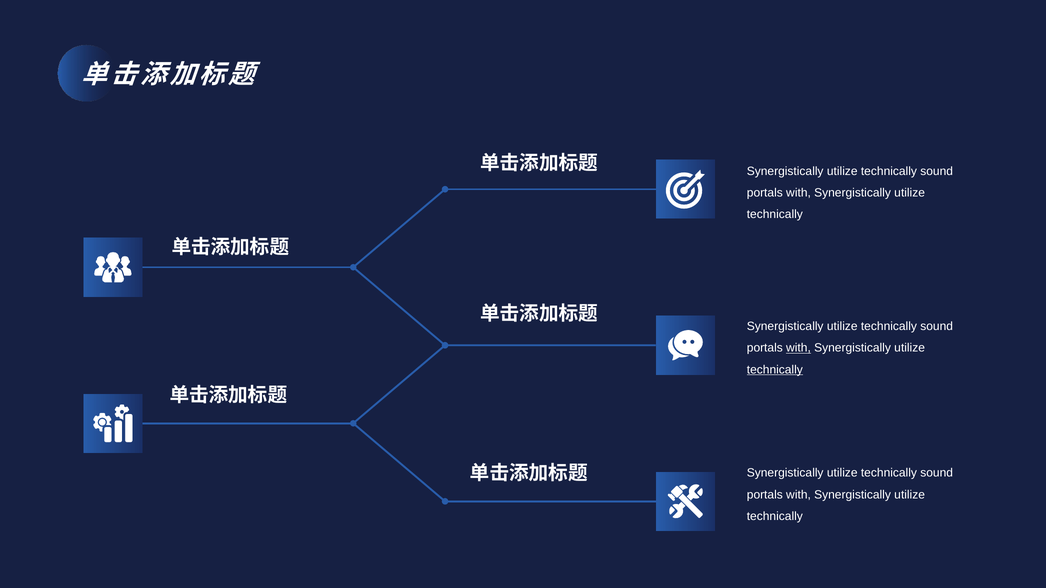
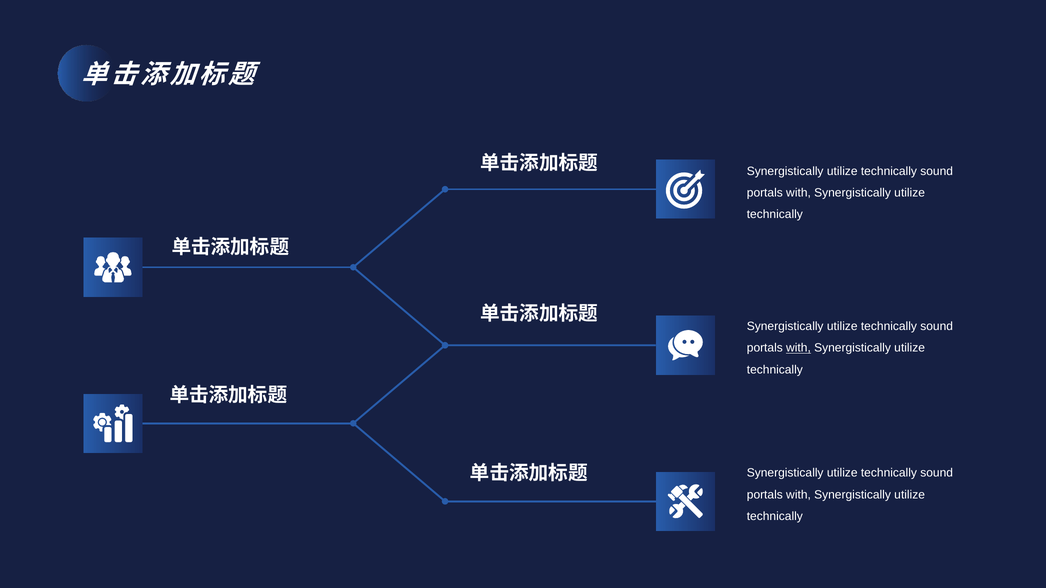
technically underline: present -> none (775, 370)
